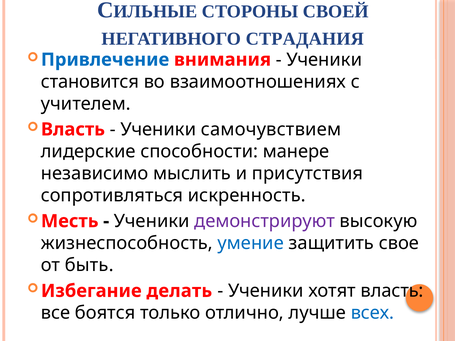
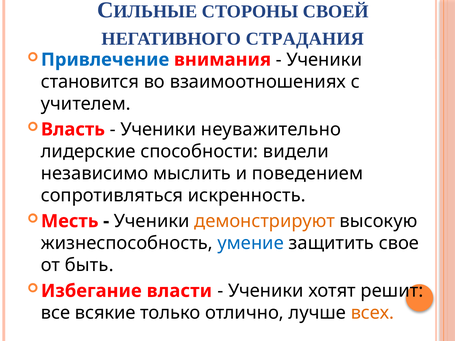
самочувствием: самочувствием -> неуважительно (271, 130)
манере: манере -> видели (296, 152)
присутствия: присутствия -> поведением (308, 174)
демонстрируют colour: purple -> orange (265, 221)
делать: делать -> власти (179, 291)
хотят власть: власть -> решит (392, 291)
боятся: боятся -> всякие (105, 313)
всех colour: blue -> orange (372, 313)
